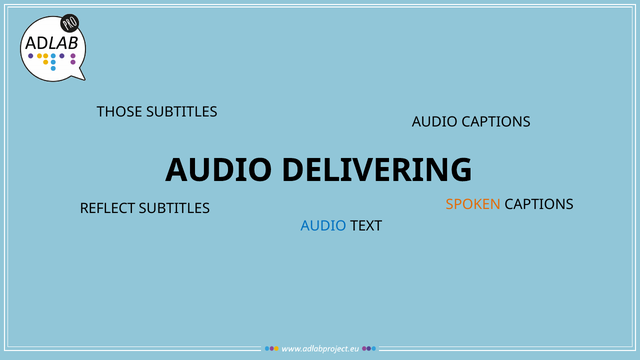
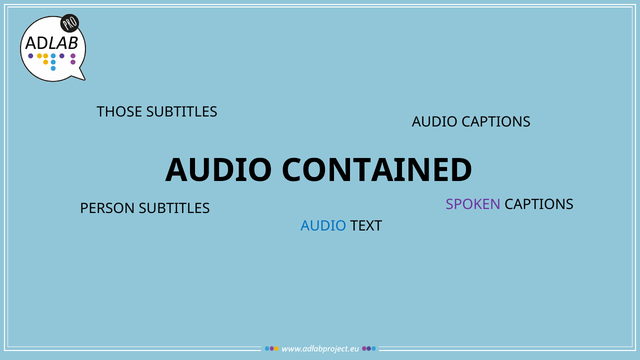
DELIVERING: DELIVERING -> CONTAINED (377, 170)
SPOKEN colour: orange -> purple (473, 205)
REFLECT: REFLECT -> PERSON (107, 209)
